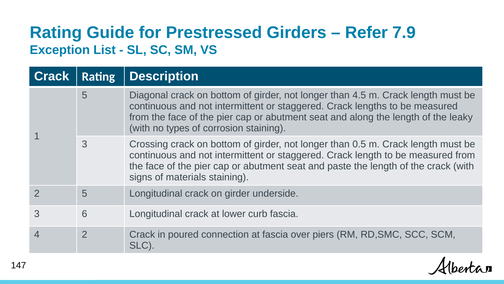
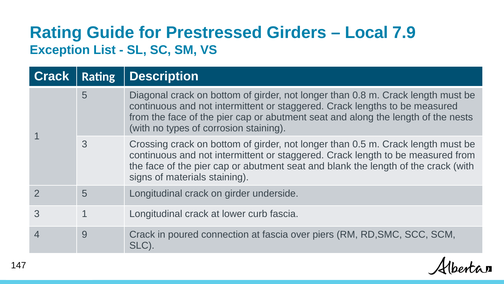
Refer: Refer -> Local (366, 32)
4.5: 4.5 -> 0.8 (359, 95)
leaky: leaky -> nests (461, 117)
paste: paste -> blank (339, 166)
3 6: 6 -> 1 (84, 214)
4 2: 2 -> 9 (84, 234)
